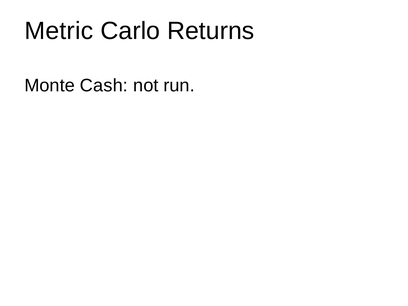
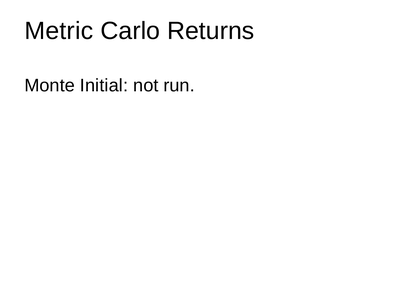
Cash: Cash -> Initial (104, 86)
